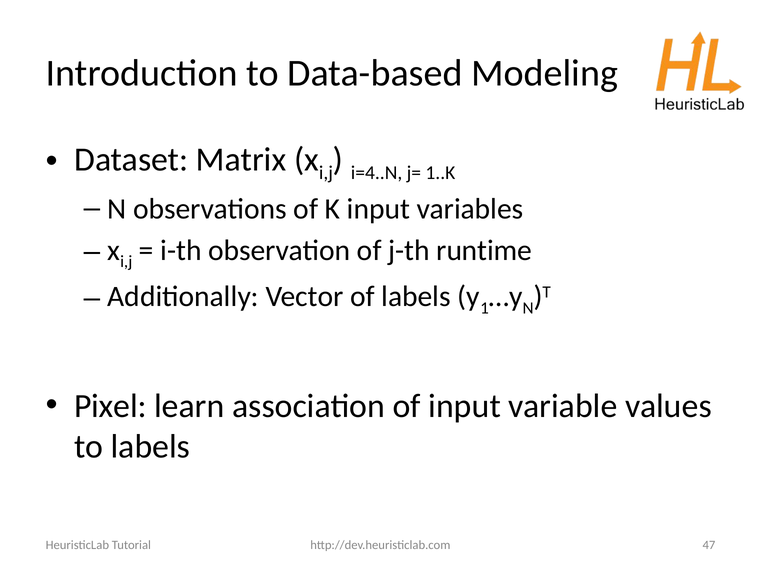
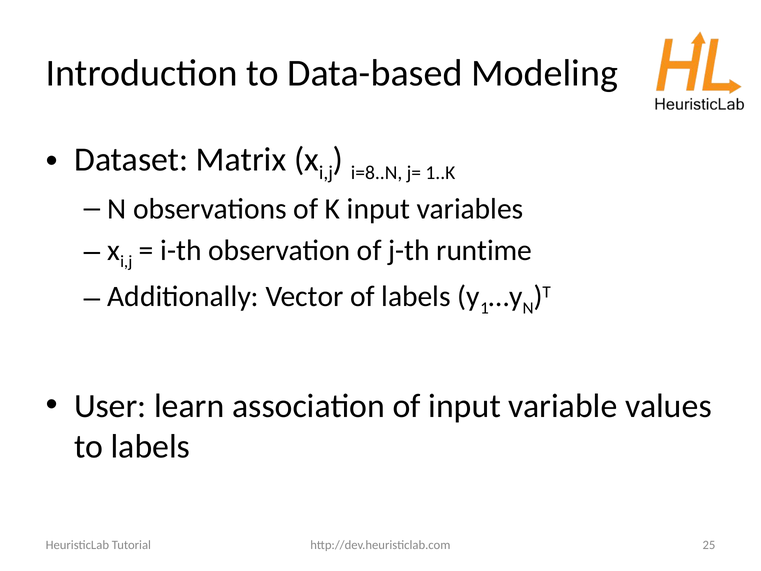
i=4..N: i=4..N -> i=8..N (377, 173)
Pixel: Pixel -> User (110, 406)
47: 47 -> 25 (709, 545)
